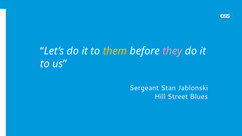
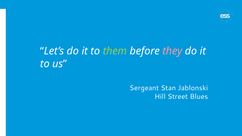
them colour: yellow -> light green (115, 51)
